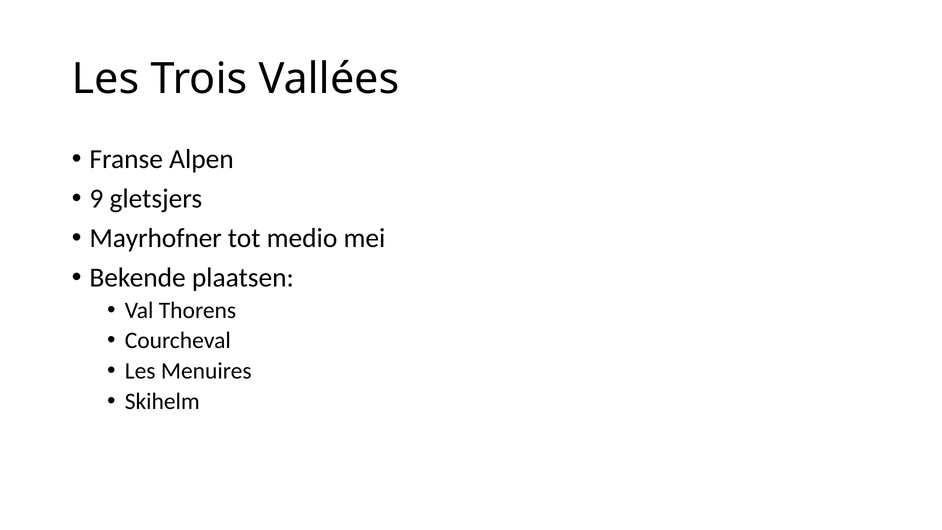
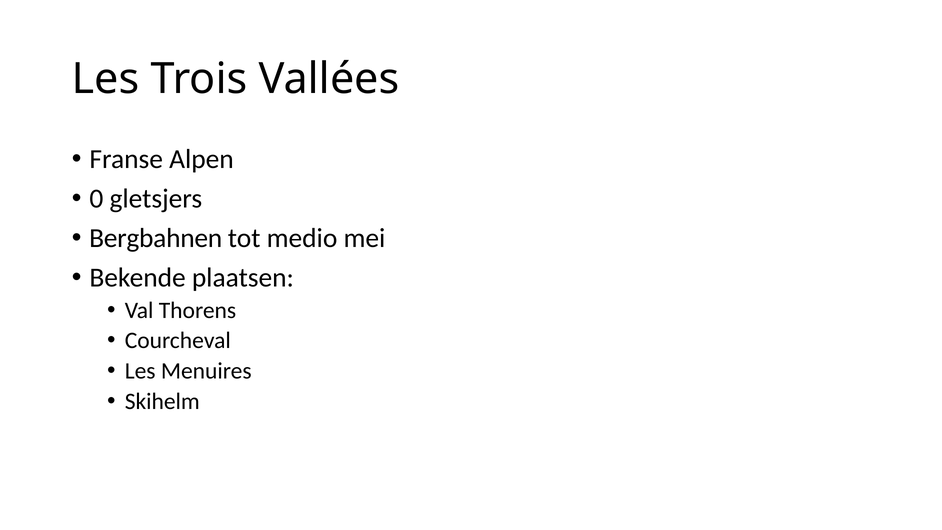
9: 9 -> 0 (96, 199)
Mayrhofner: Mayrhofner -> Bergbahnen (156, 238)
